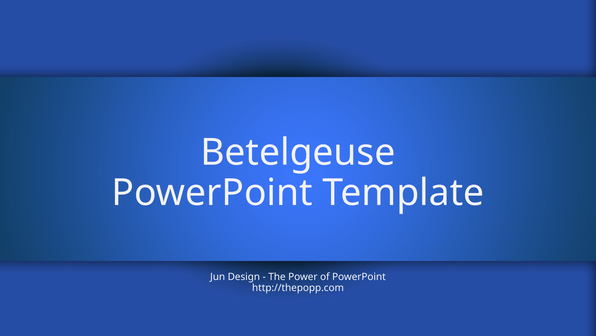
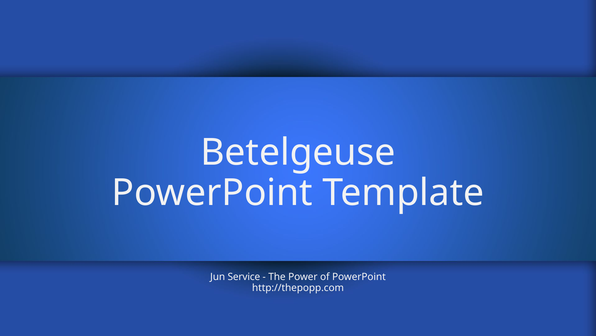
Design: Design -> Service (244, 276)
